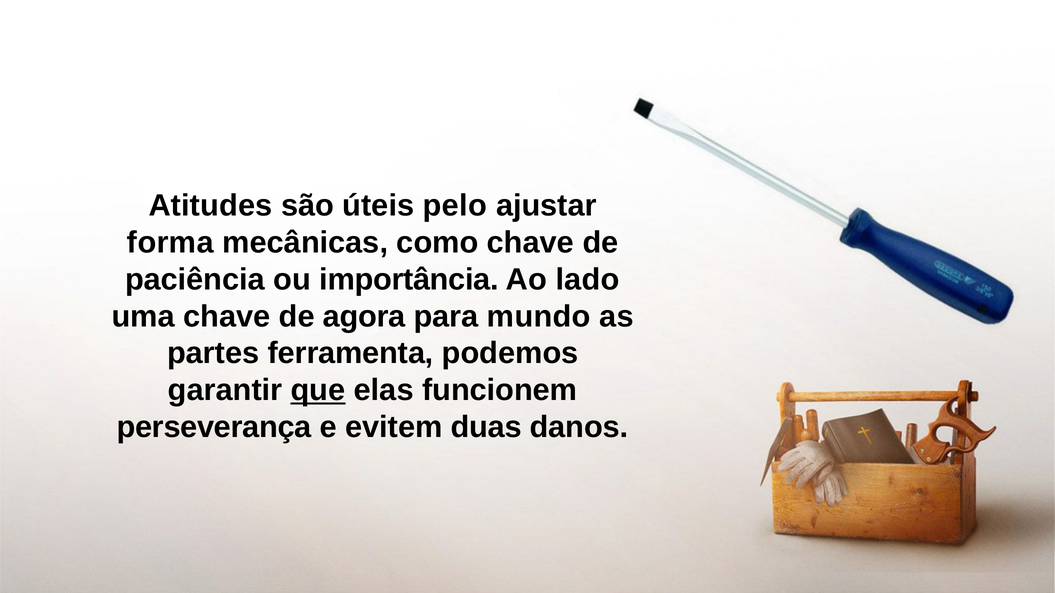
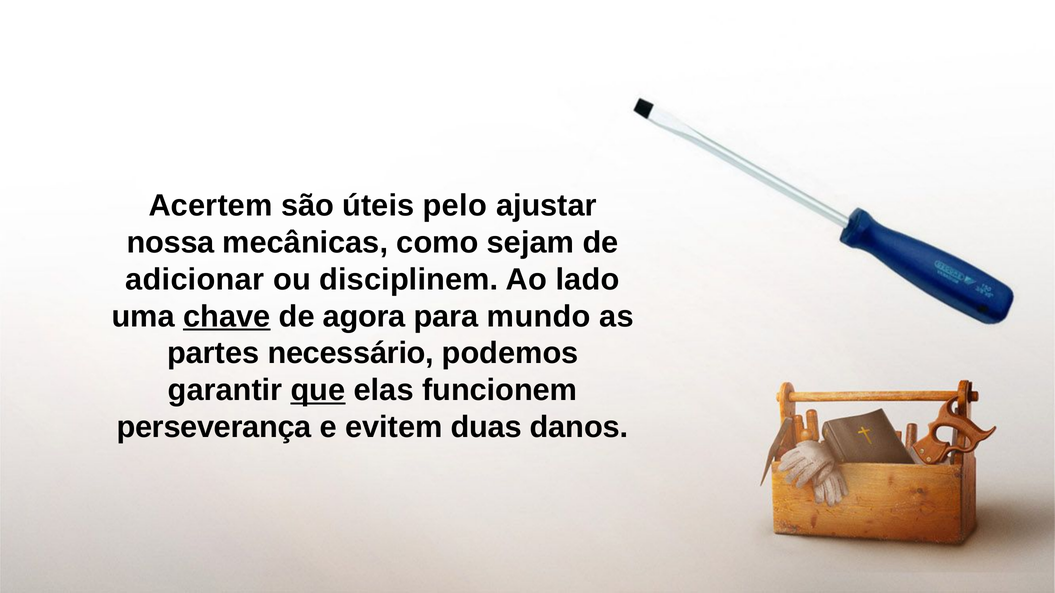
Atitudes: Atitudes -> Acertem (211, 206)
forma: forma -> nossa (171, 243)
como chave: chave -> sejam (530, 243)
paciência: paciência -> adicionar (195, 280)
importância: importância -> disciplinem (409, 280)
chave underline: none -> present (227, 317)
ferramenta: ferramenta -> necessário (351, 354)
